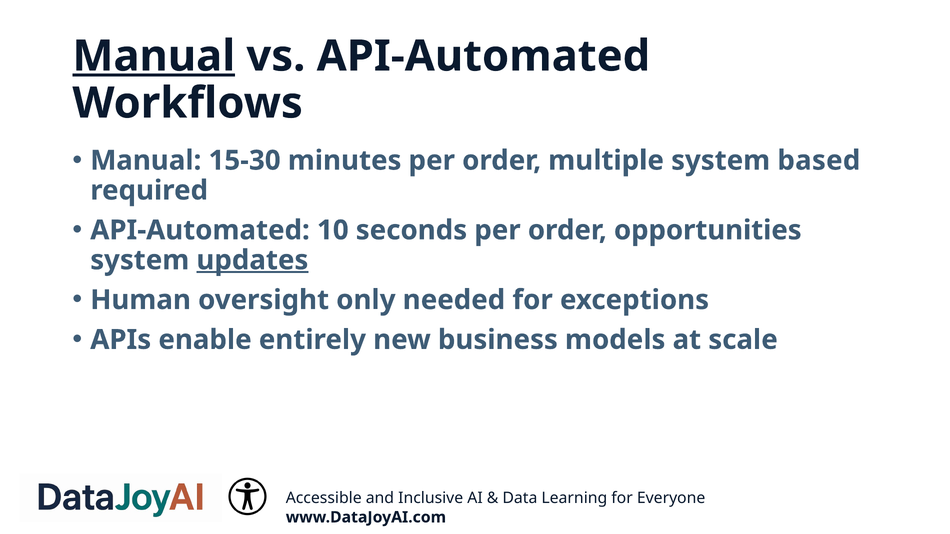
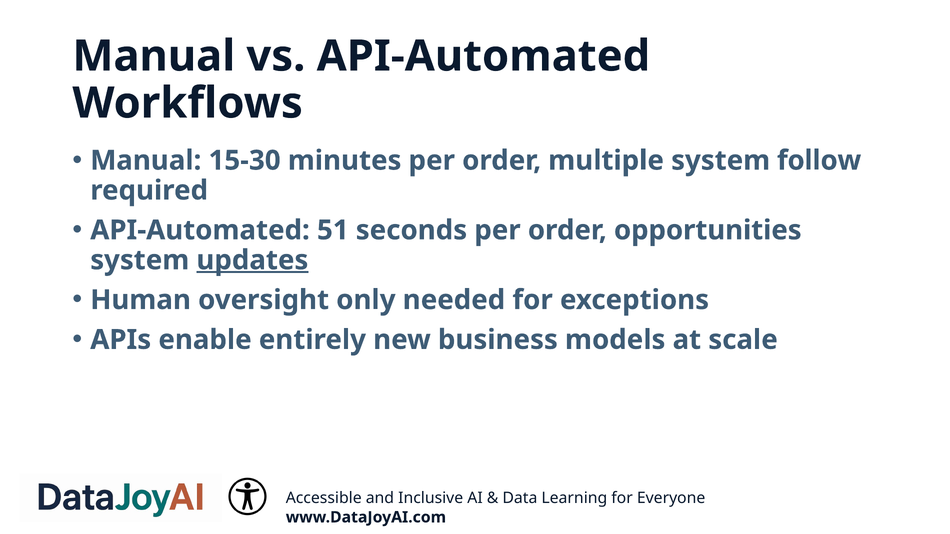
Manual underline: present -> none (154, 56)
based: based -> follow (819, 161)
10: 10 -> 51 (333, 230)
